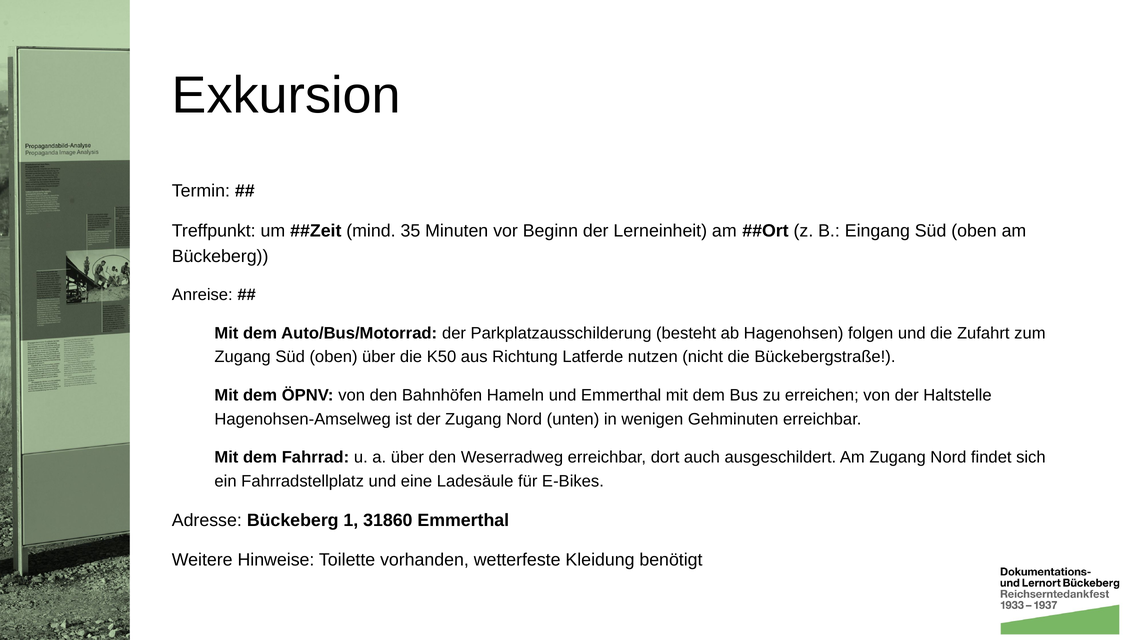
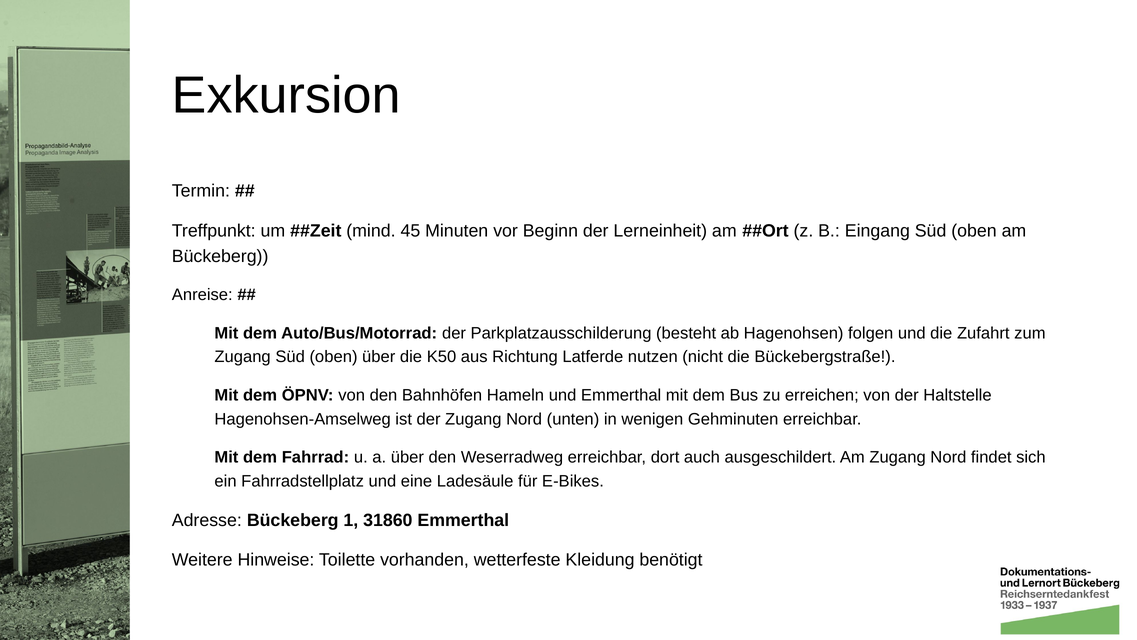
35: 35 -> 45 (410, 230)
